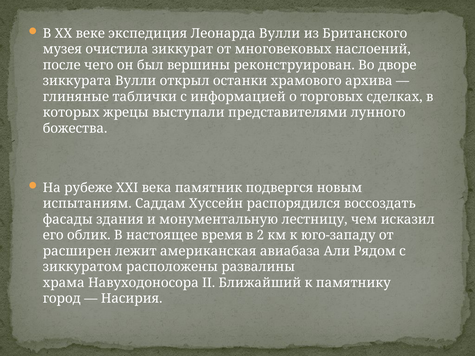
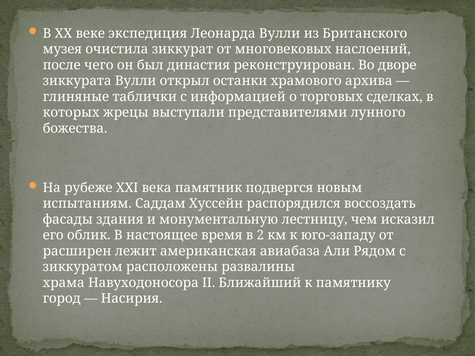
вершины: вершины -> династия (199, 65)
